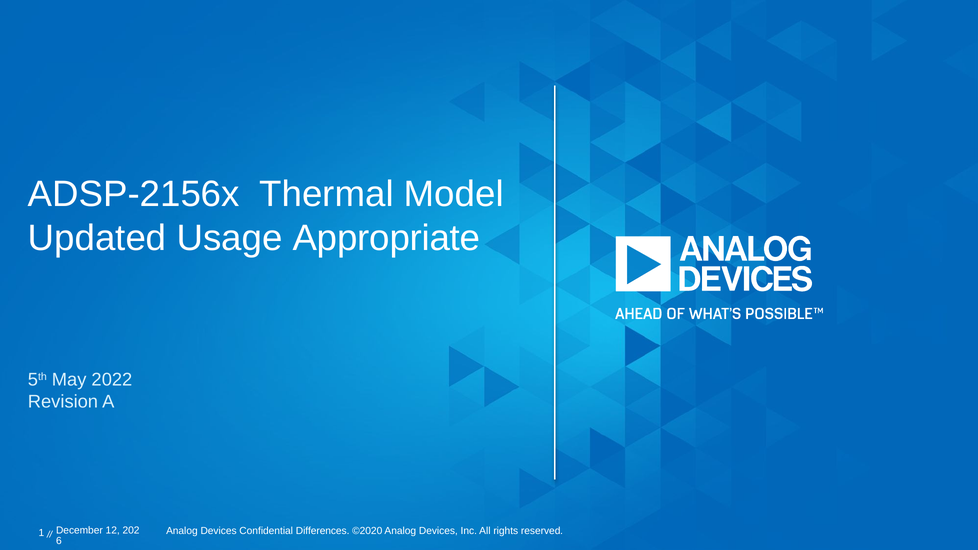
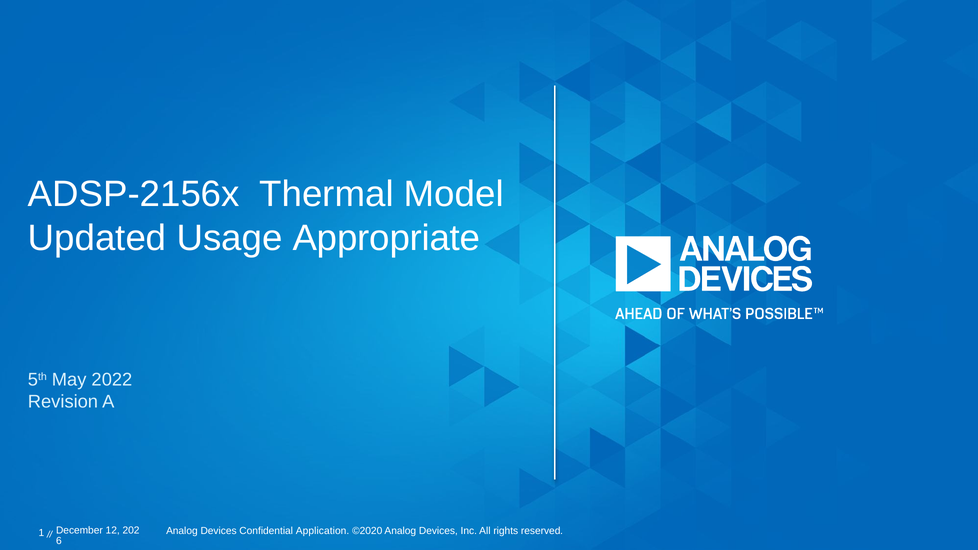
Differences: Differences -> Application (323, 531)
